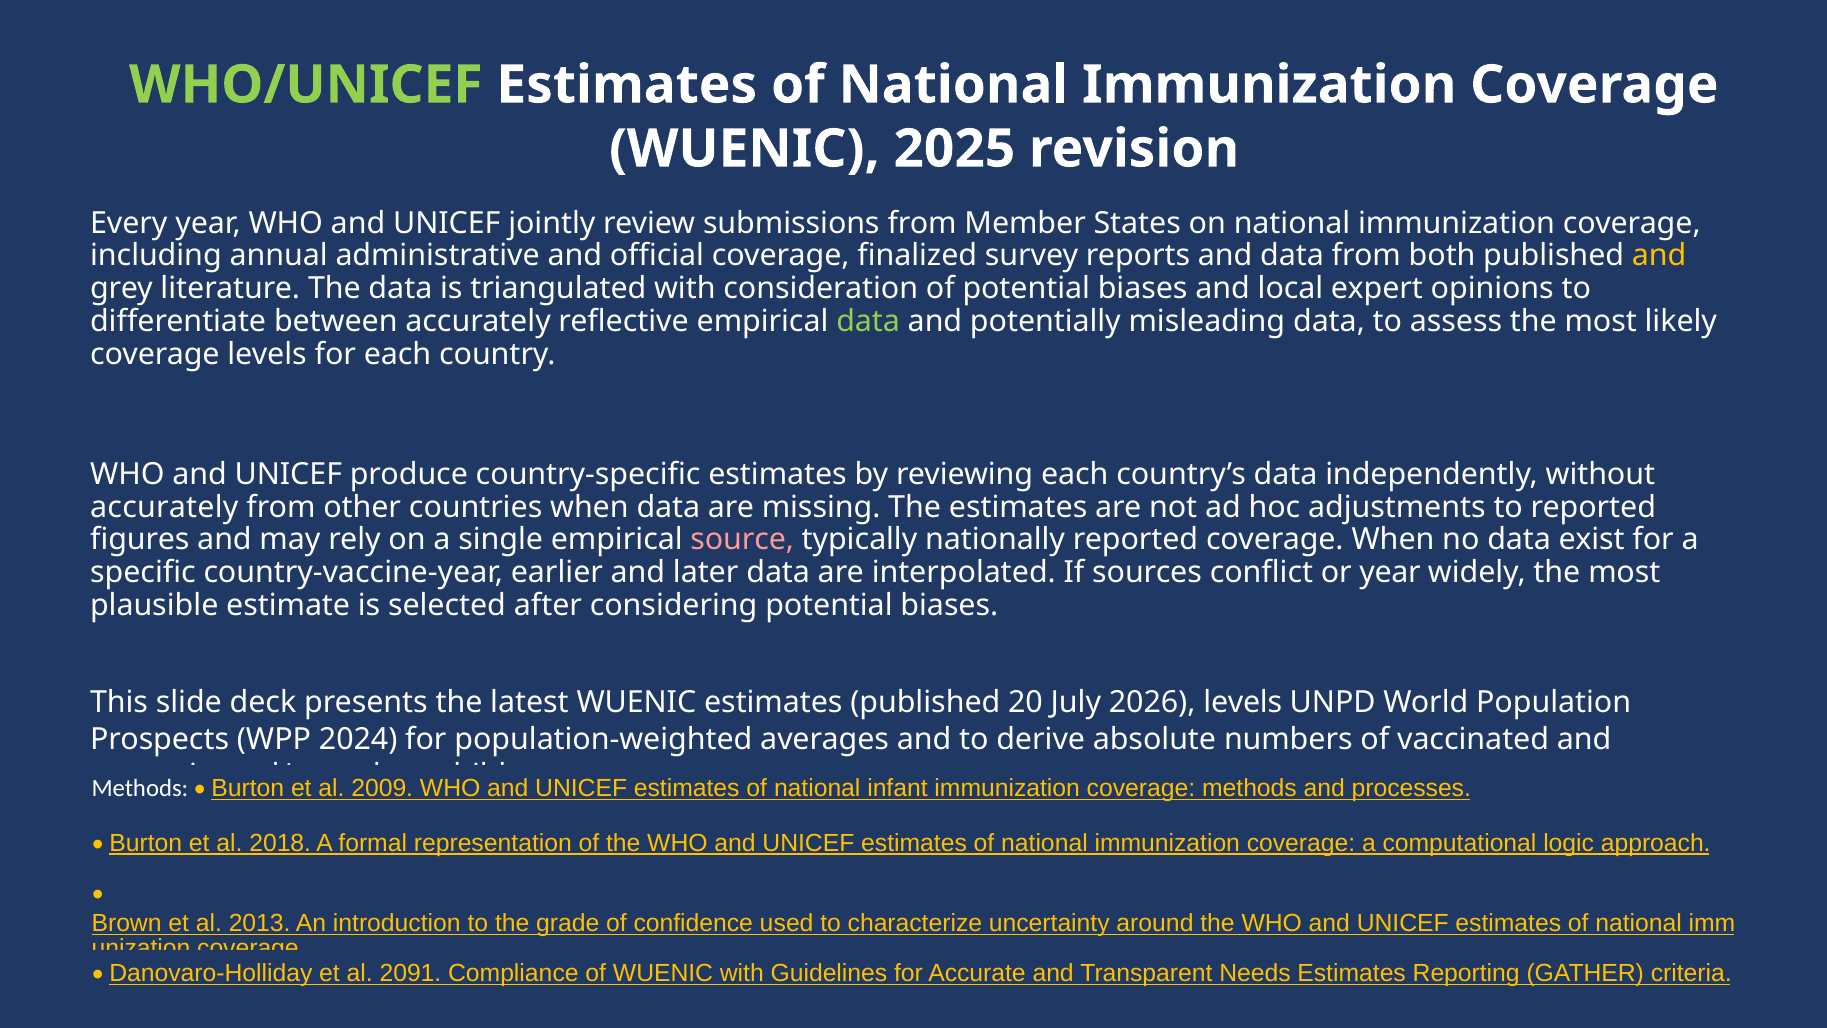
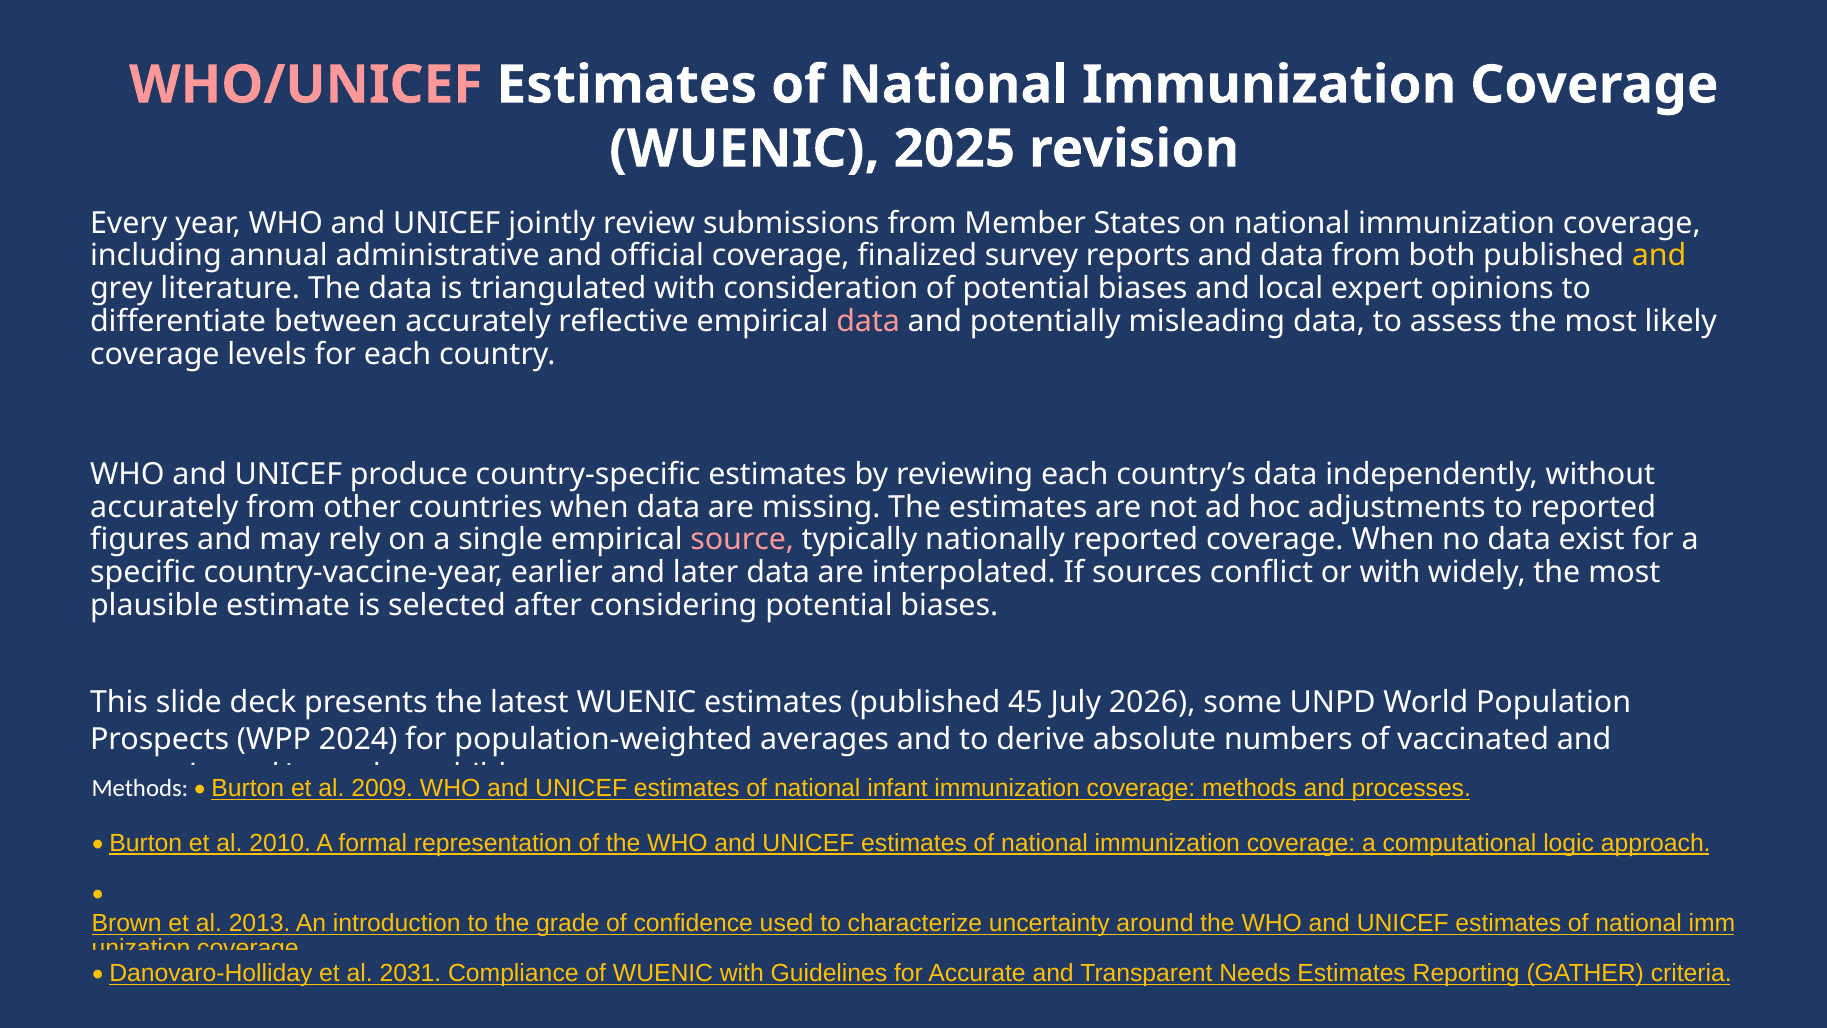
WHO/UNICEF colour: light green -> pink (306, 85)
data colour: light green -> pink (868, 322)
or year: year -> with (1390, 573)
20: 20 -> 45 (1026, 702)
2026 levels: levels -> some (1243, 702)
2018: 2018 -> 2010 (280, 843)
2091: 2091 -> 2031 (410, 973)
